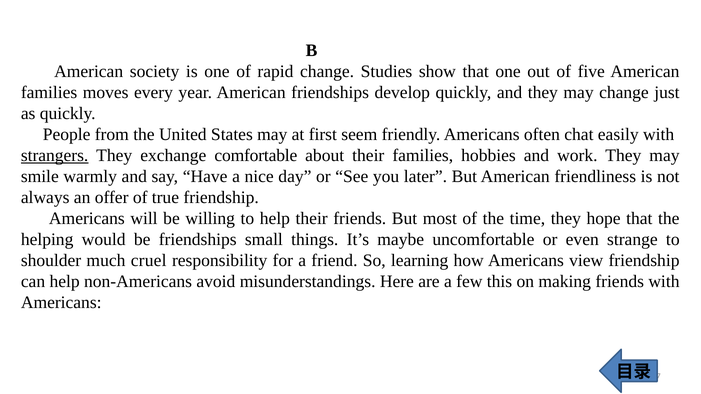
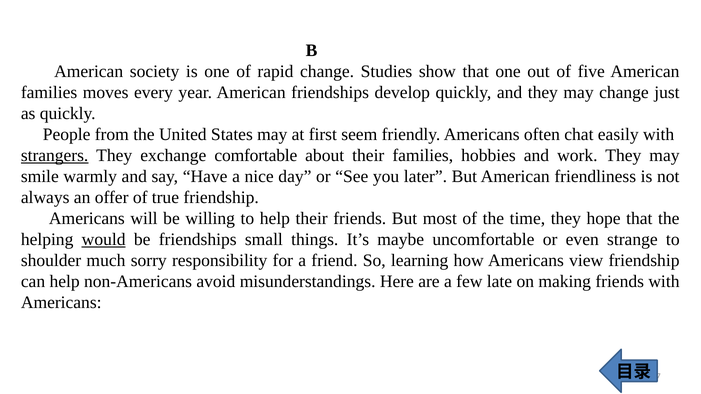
would underline: none -> present (104, 240)
cruel: cruel -> sorry (149, 261)
this: this -> late (499, 282)
